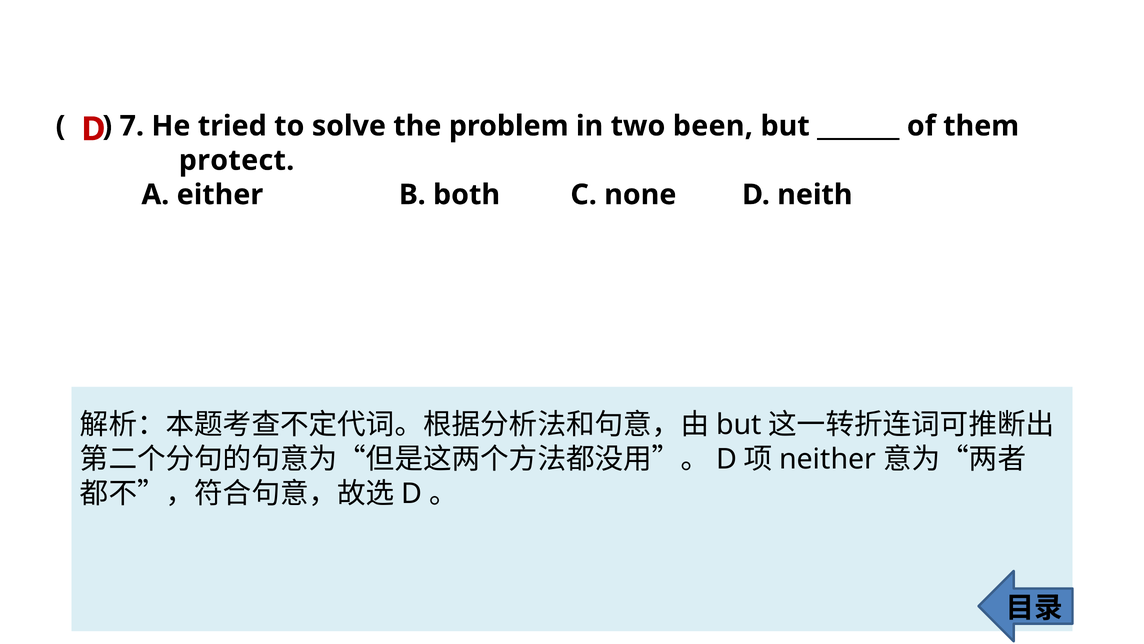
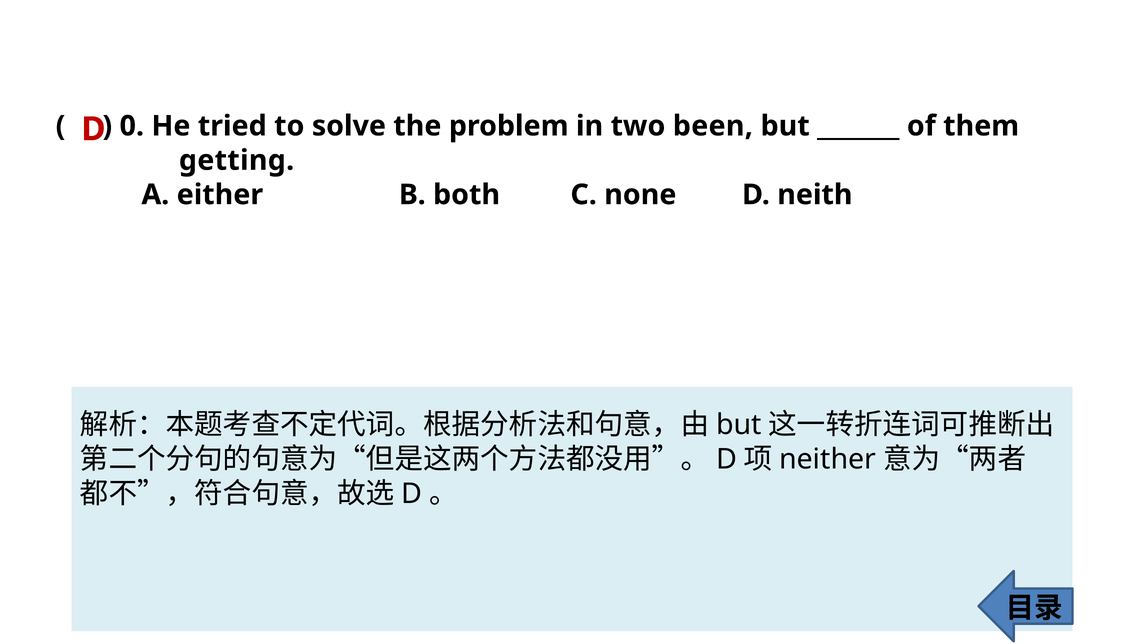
7: 7 -> 0 (132, 126)
protect: protect -> getting (237, 160)
